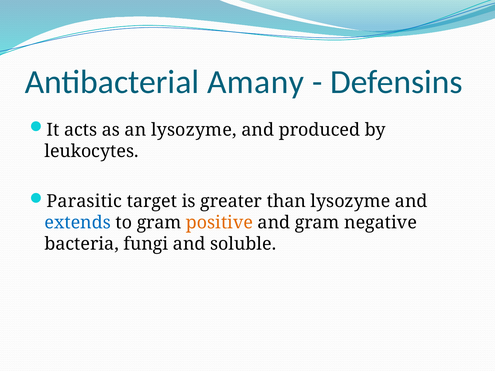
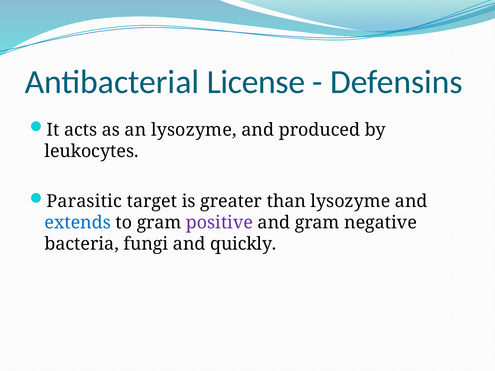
Amany: Amany -> License (256, 82)
positive colour: orange -> purple (219, 223)
soluble: soluble -> quickly (243, 244)
